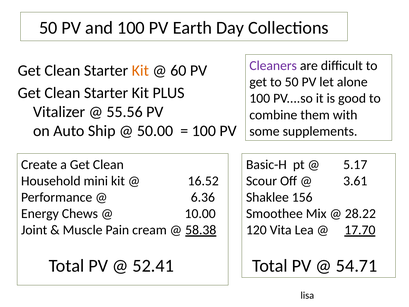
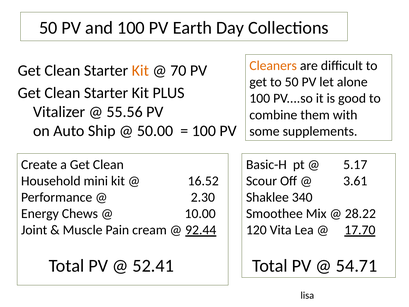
Cleaners colour: purple -> orange (273, 66)
60: 60 -> 70 (178, 71)
6.36: 6.36 -> 2.30 (203, 197)
156: 156 -> 340 (302, 197)
58.38: 58.38 -> 92.44 (201, 230)
